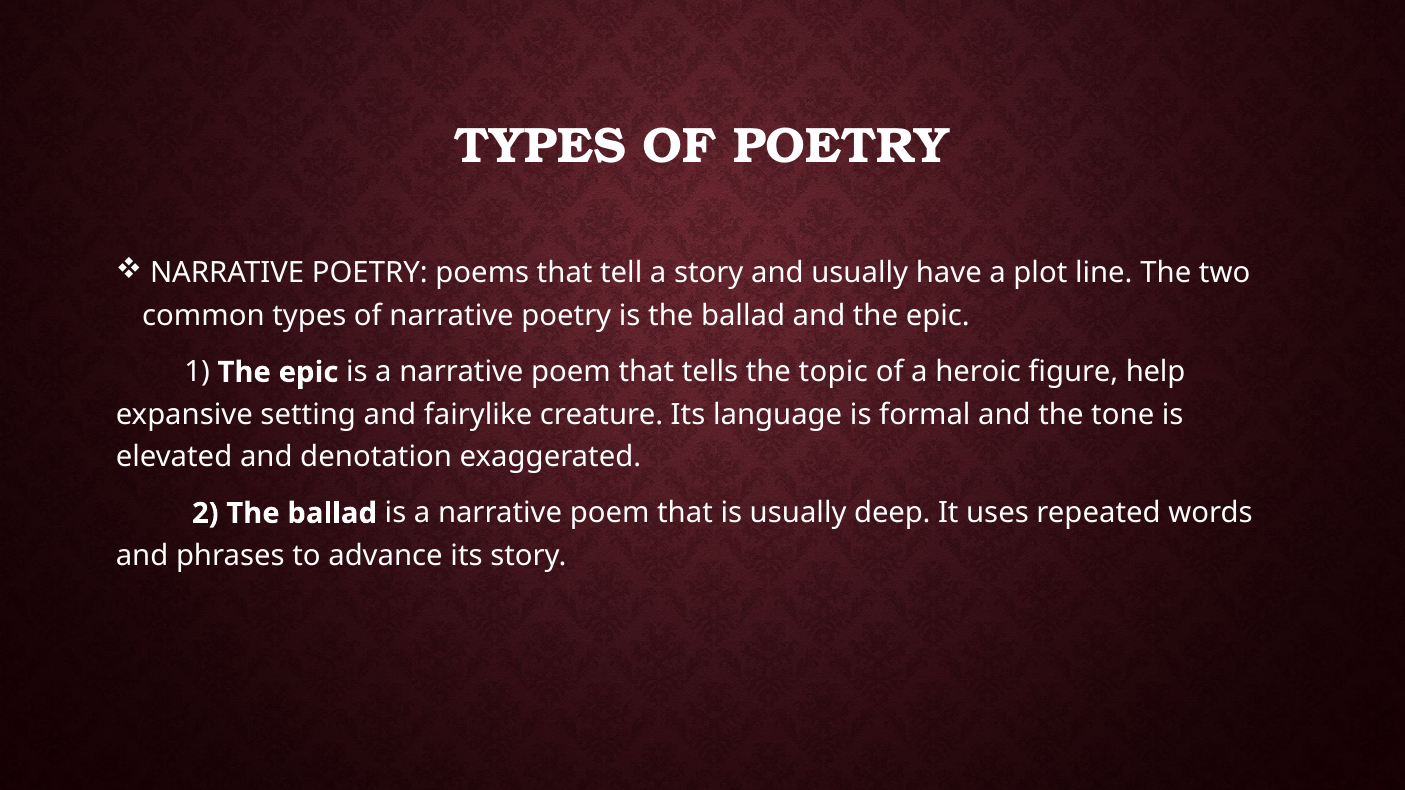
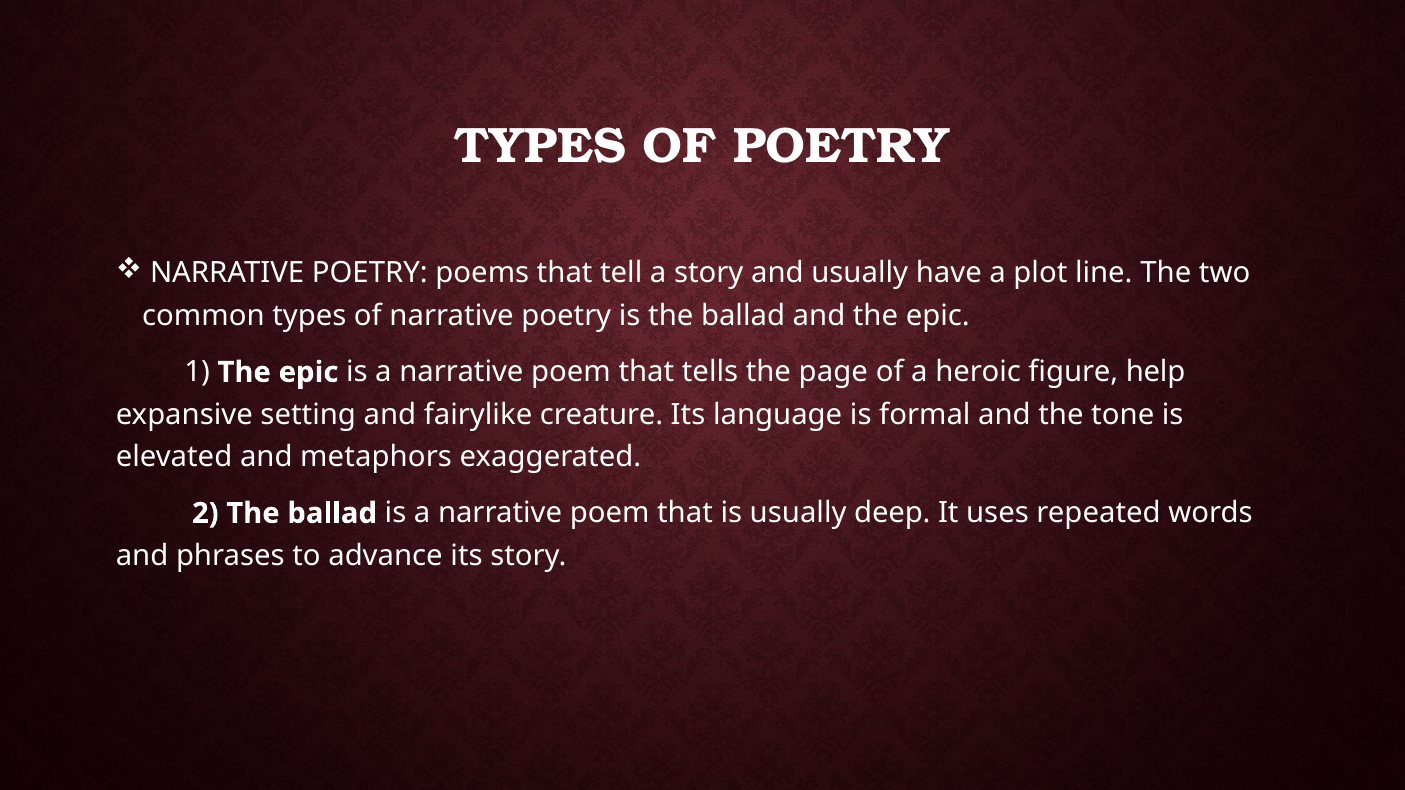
topic: topic -> page (833, 372)
denotation: denotation -> metaphors (376, 457)
